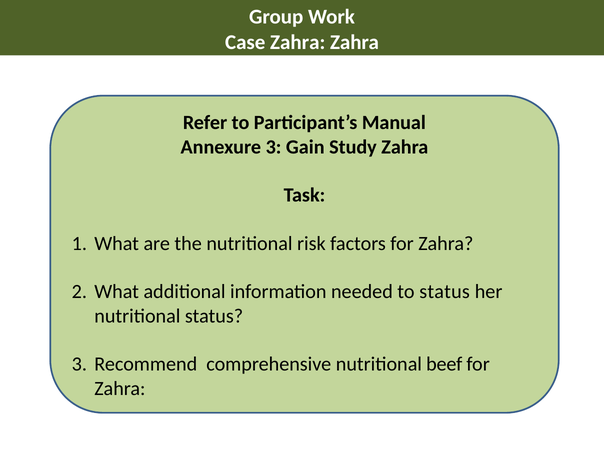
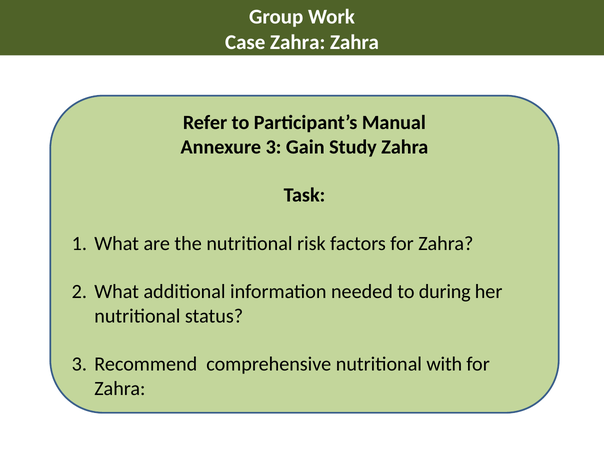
to status: status -> during (445, 292)
beef: beef -> with (444, 364)
